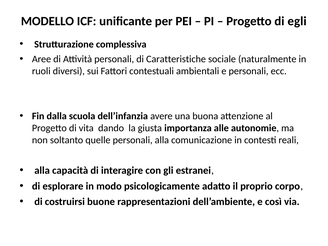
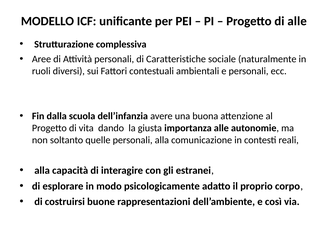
di egli: egli -> alle (297, 21)
